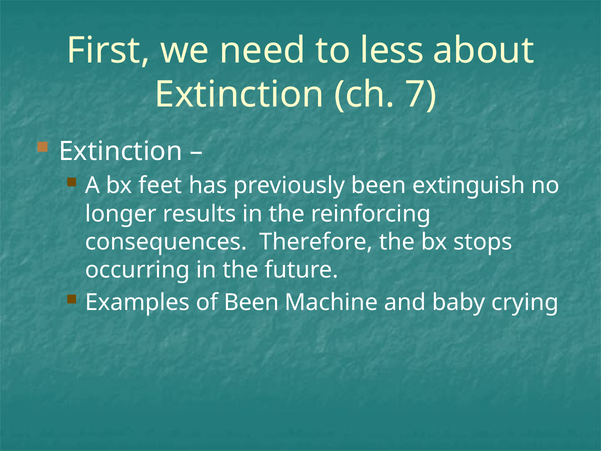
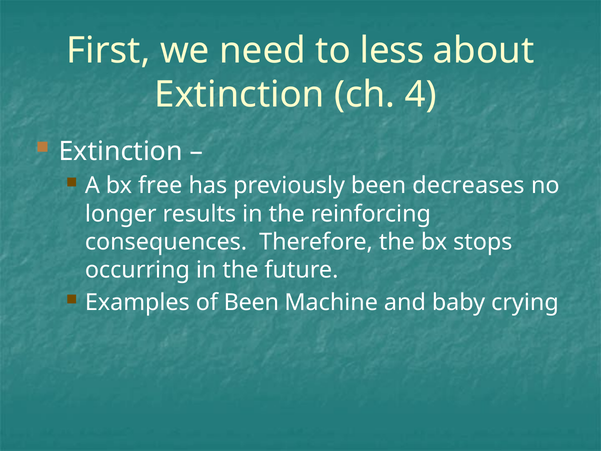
7: 7 -> 4 (421, 95)
feet: feet -> free (160, 186)
extinguish: extinguish -> decreases (468, 186)
